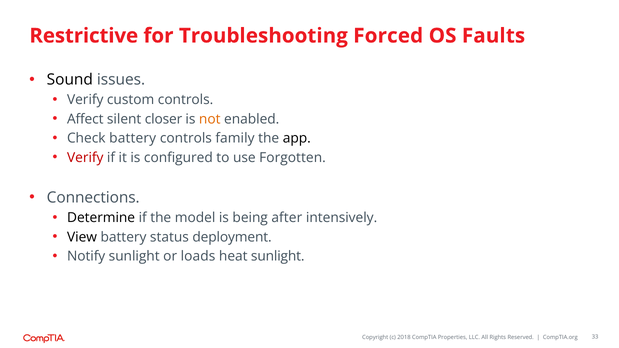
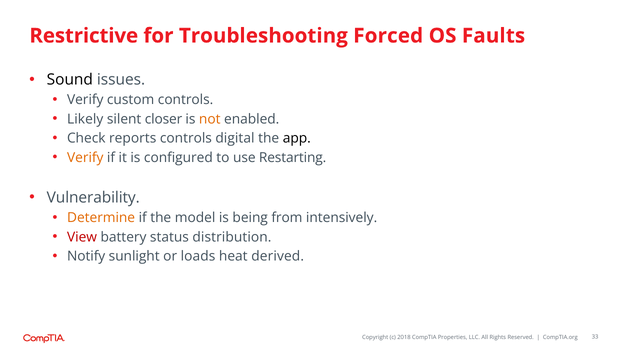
Affect: Affect -> Likely (85, 119)
Check battery: battery -> reports (133, 138)
family: family -> digital (235, 138)
Verify colour: red -> orange (85, 158)
Forgotten: Forgotten -> Restarting (293, 158)
Connections: Connections -> Vulnerability (93, 198)
Determine colour: black -> orange (101, 218)
after: after -> from (287, 218)
View colour: black -> red (82, 237)
deployment: deployment -> distribution (232, 237)
heat sunlight: sunlight -> derived (278, 256)
